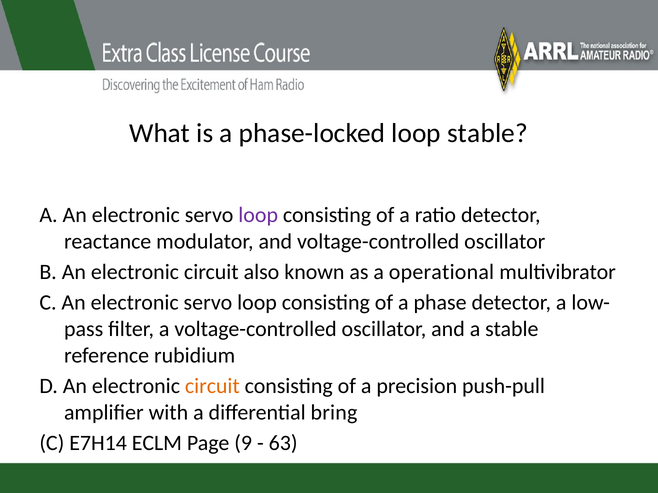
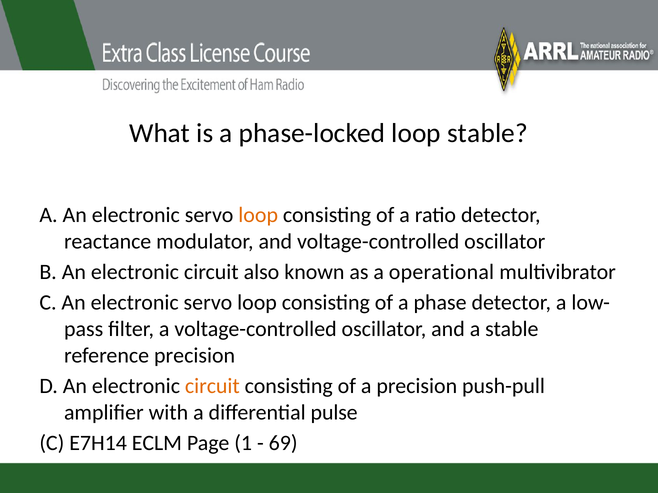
loop colour: purple -> orange (258, 215)
reference rubidium: rubidium -> precision (195, 356)
bring: bring -> pulse (334, 413)
9: 9 -> 1 (243, 443)
63: 63 -> 69 (283, 443)
